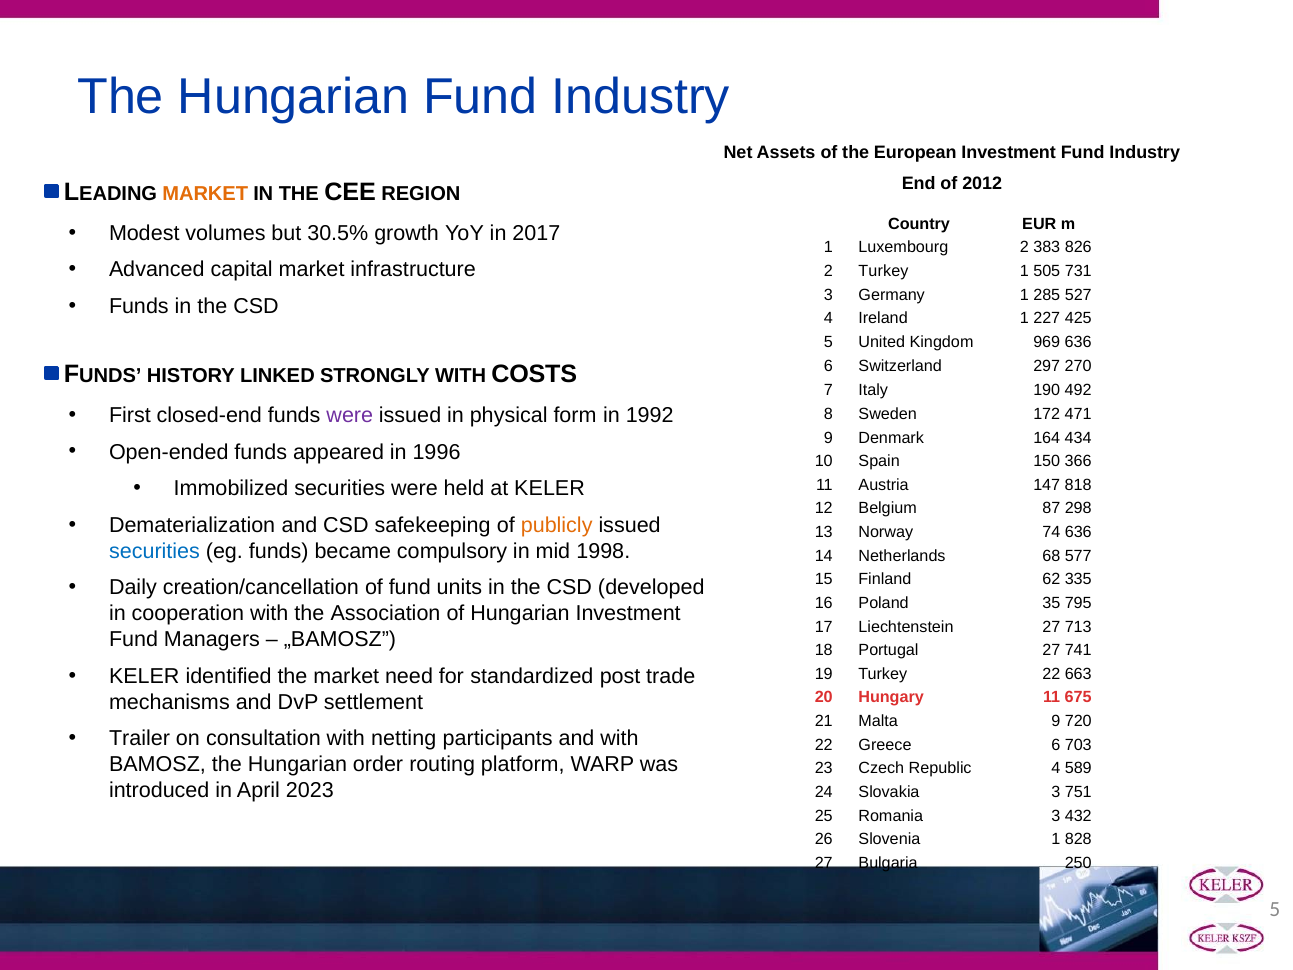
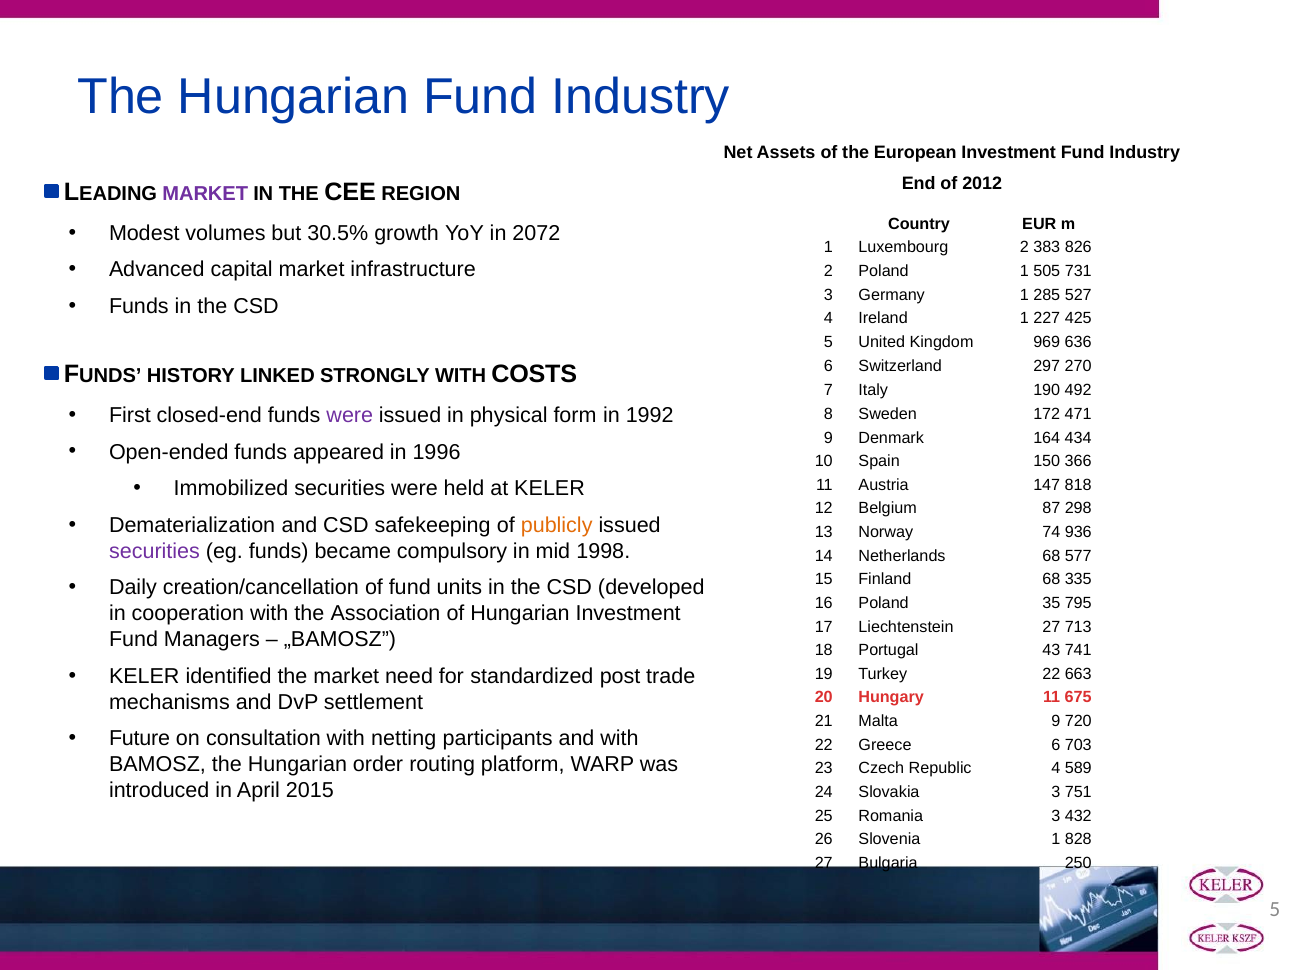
MARKET colour: orange -> purple (205, 194)
2017: 2017 -> 2072 (536, 233)
2 Turkey: Turkey -> Poland (884, 271)
74 636: 636 -> 936 (1078, 532)
securities colour: blue -> purple (154, 551)
Finland 62: 62 -> 68 (1051, 579)
Portugal 27: 27 -> 43 (1051, 650)
Trailer: Trailer -> Future (140, 739)
2023: 2023 -> 2015 (310, 790)
